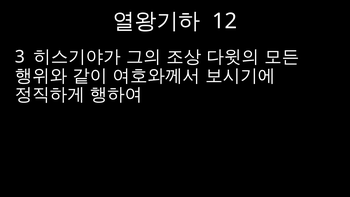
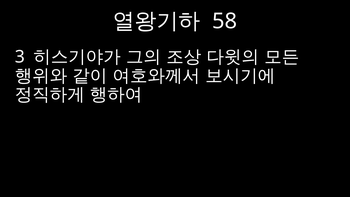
12: 12 -> 58 (225, 21)
